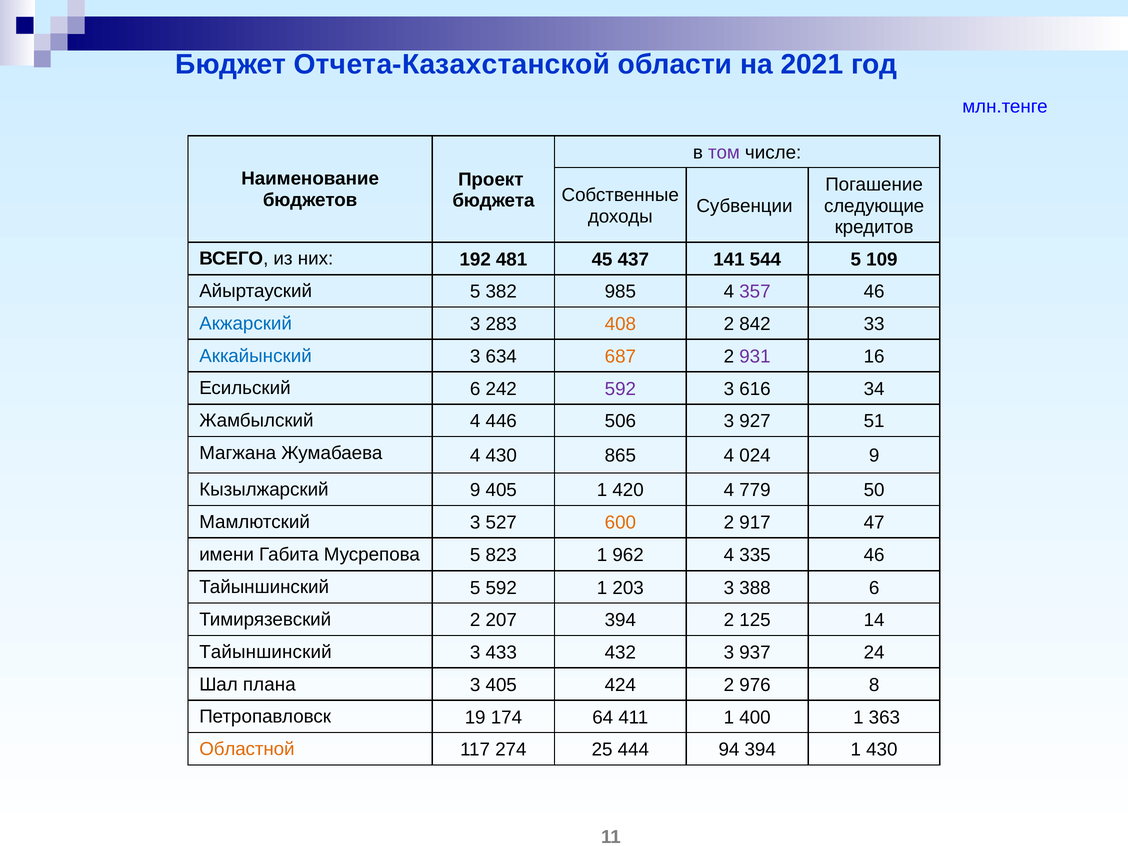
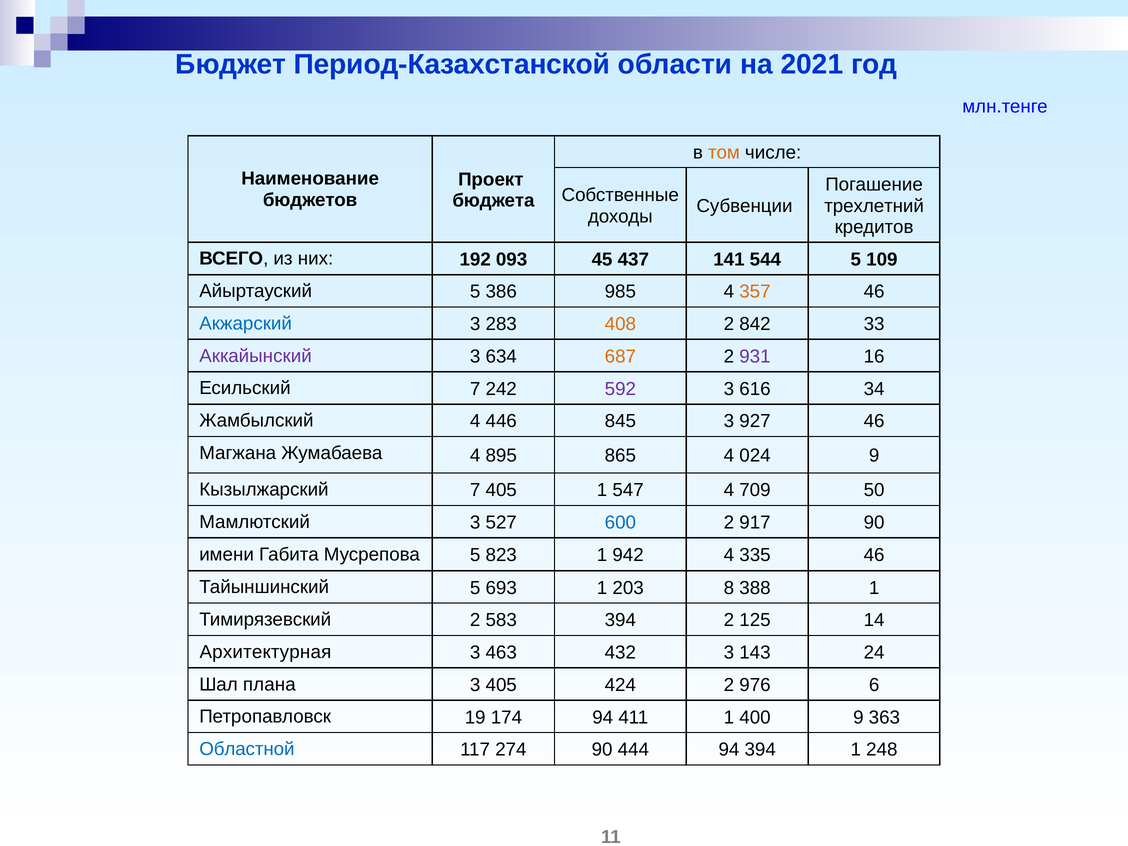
Отчета-Казахстанской: Отчета-Казахстанской -> Период-Казахстанской (452, 64)
том colour: purple -> orange (724, 153)
следующие: следующие -> трехлетний (874, 206)
481: 481 -> 093 (512, 259)
382: 382 -> 386 (501, 292)
357 colour: purple -> orange (755, 292)
Аккайынский colour: blue -> purple (256, 356)
Есильский 6: 6 -> 7 (475, 389)
506: 506 -> 845 (620, 421)
927 51: 51 -> 46 (874, 421)
4 430: 430 -> 895 (501, 456)
Кызылжарский 9: 9 -> 7 (475, 490)
420: 420 -> 547 (628, 490)
779: 779 -> 709 (755, 490)
600 colour: orange -> blue (620, 523)
917 47: 47 -> 90 (874, 523)
962: 962 -> 942 (628, 555)
5 592: 592 -> 693 (501, 588)
203 3: 3 -> 8 (729, 588)
388 6: 6 -> 1 (874, 588)
207: 207 -> 583 (501, 620)
Тайыншинский: Тайыншинский -> Архитектурная (265, 652)
433: 433 -> 463 (501, 653)
937: 937 -> 143 (755, 653)
8: 8 -> 6 (874, 685)
174 64: 64 -> 94 (603, 717)
400 1: 1 -> 9 (858, 717)
Областной colour: orange -> blue (247, 749)
274 25: 25 -> 90 (602, 750)
1 430: 430 -> 248 (882, 750)
